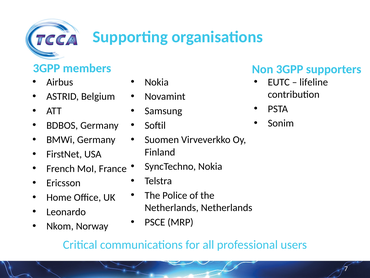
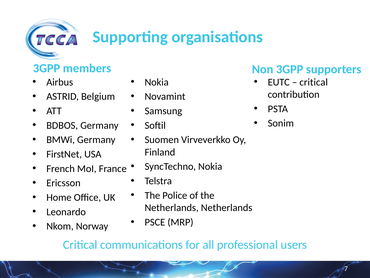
lifeline: lifeline -> critical (314, 82)
